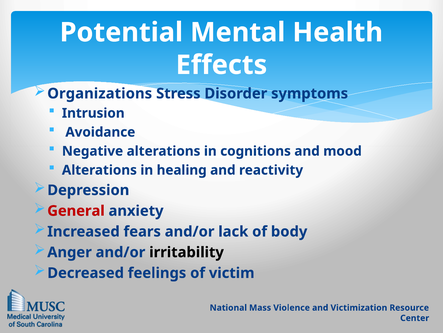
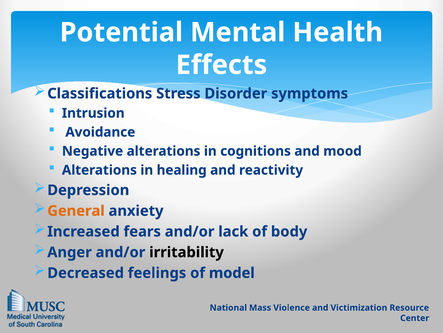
Organizations: Organizations -> Classifications (100, 93)
General colour: red -> orange (76, 210)
victim: victim -> model (232, 272)
